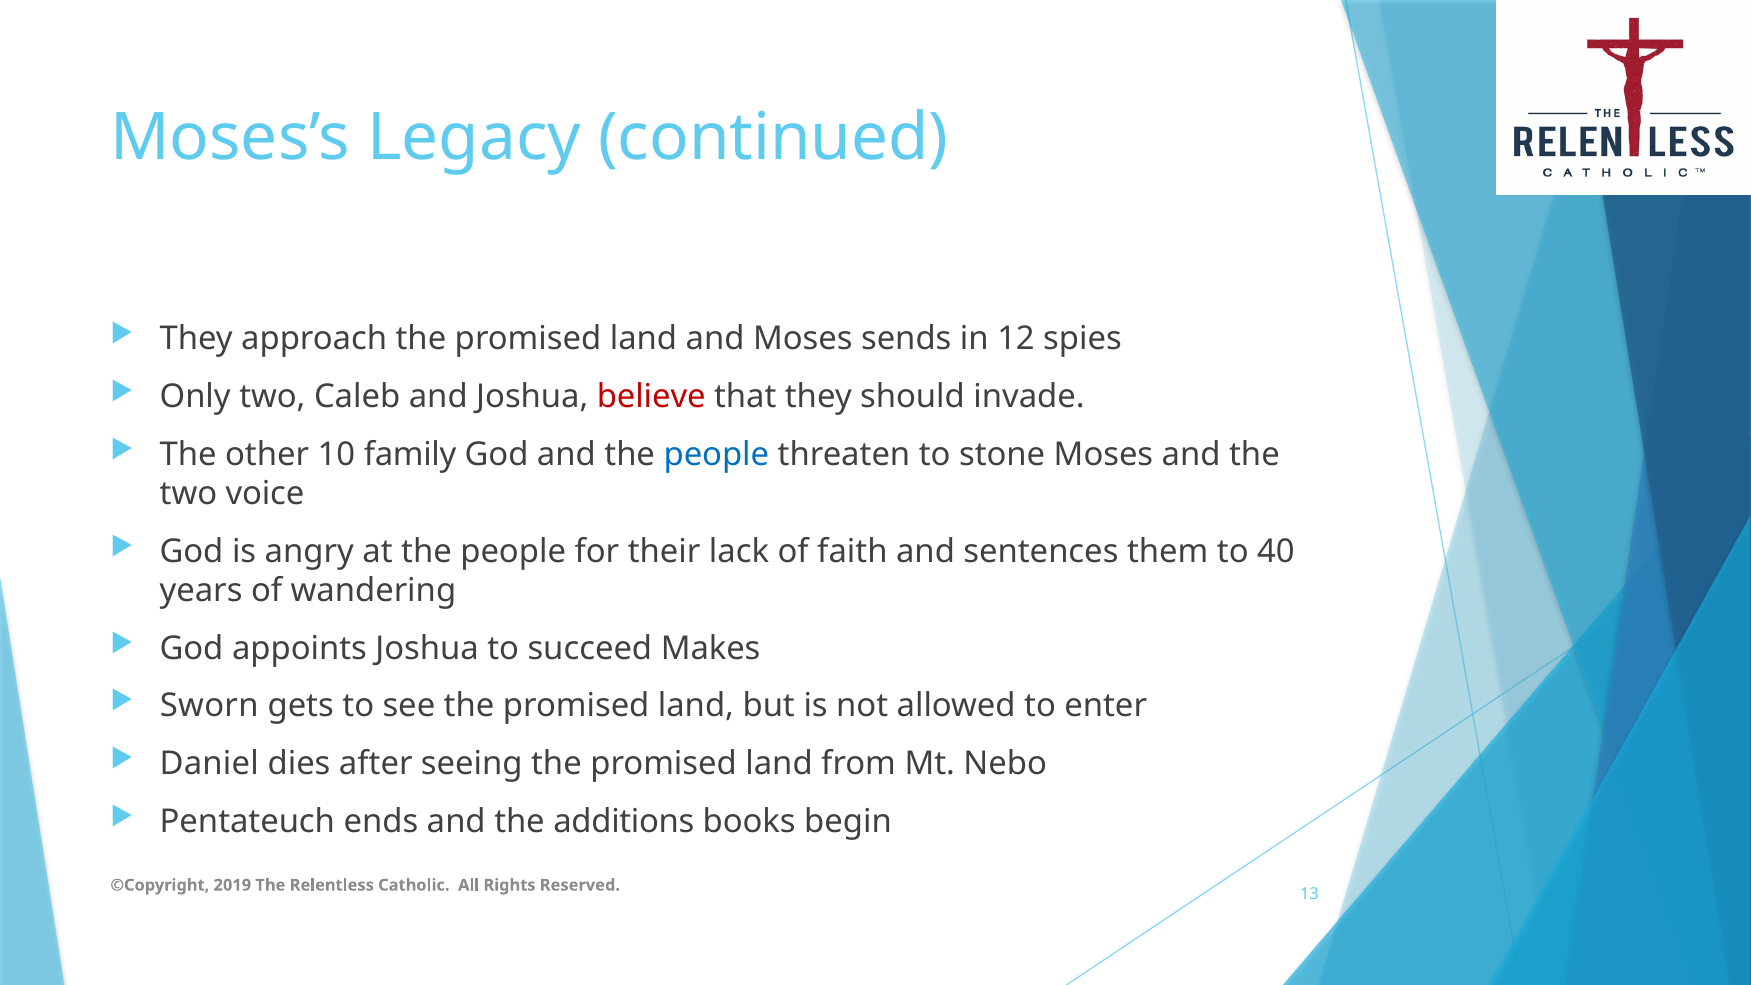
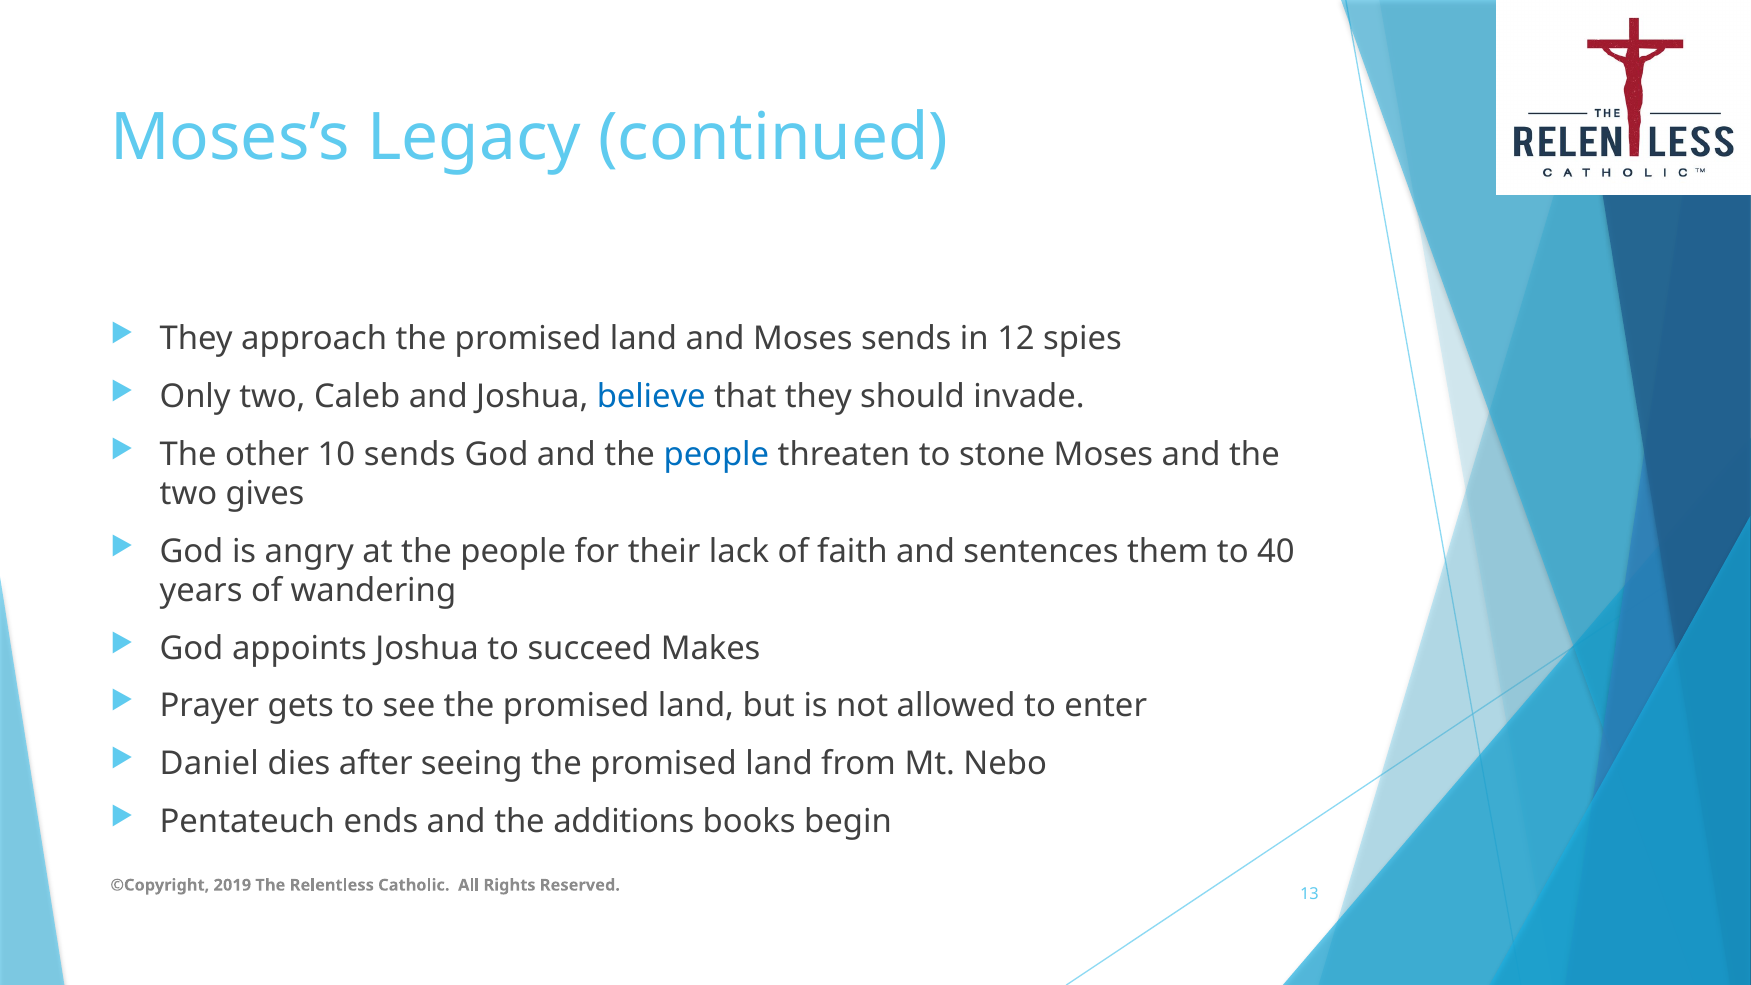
believe colour: red -> blue (651, 397)
10 family: family -> sends (410, 454)
voice: voice -> gives (265, 494)
Sworn: Sworn -> Prayer (209, 706)
